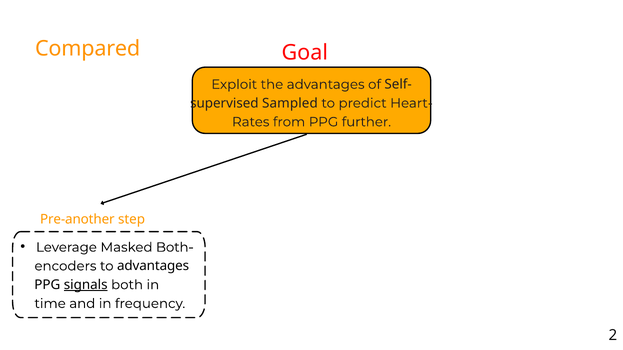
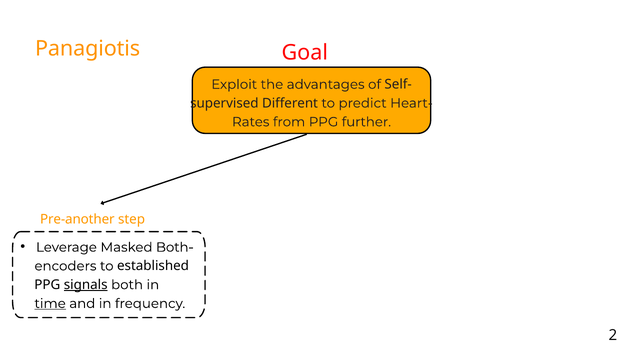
Compared: Compared -> Panagiotis (88, 49)
Sampled: Sampled -> Different (290, 103)
to advantages: advantages -> established (153, 266)
time underline: none -> present (50, 304)
